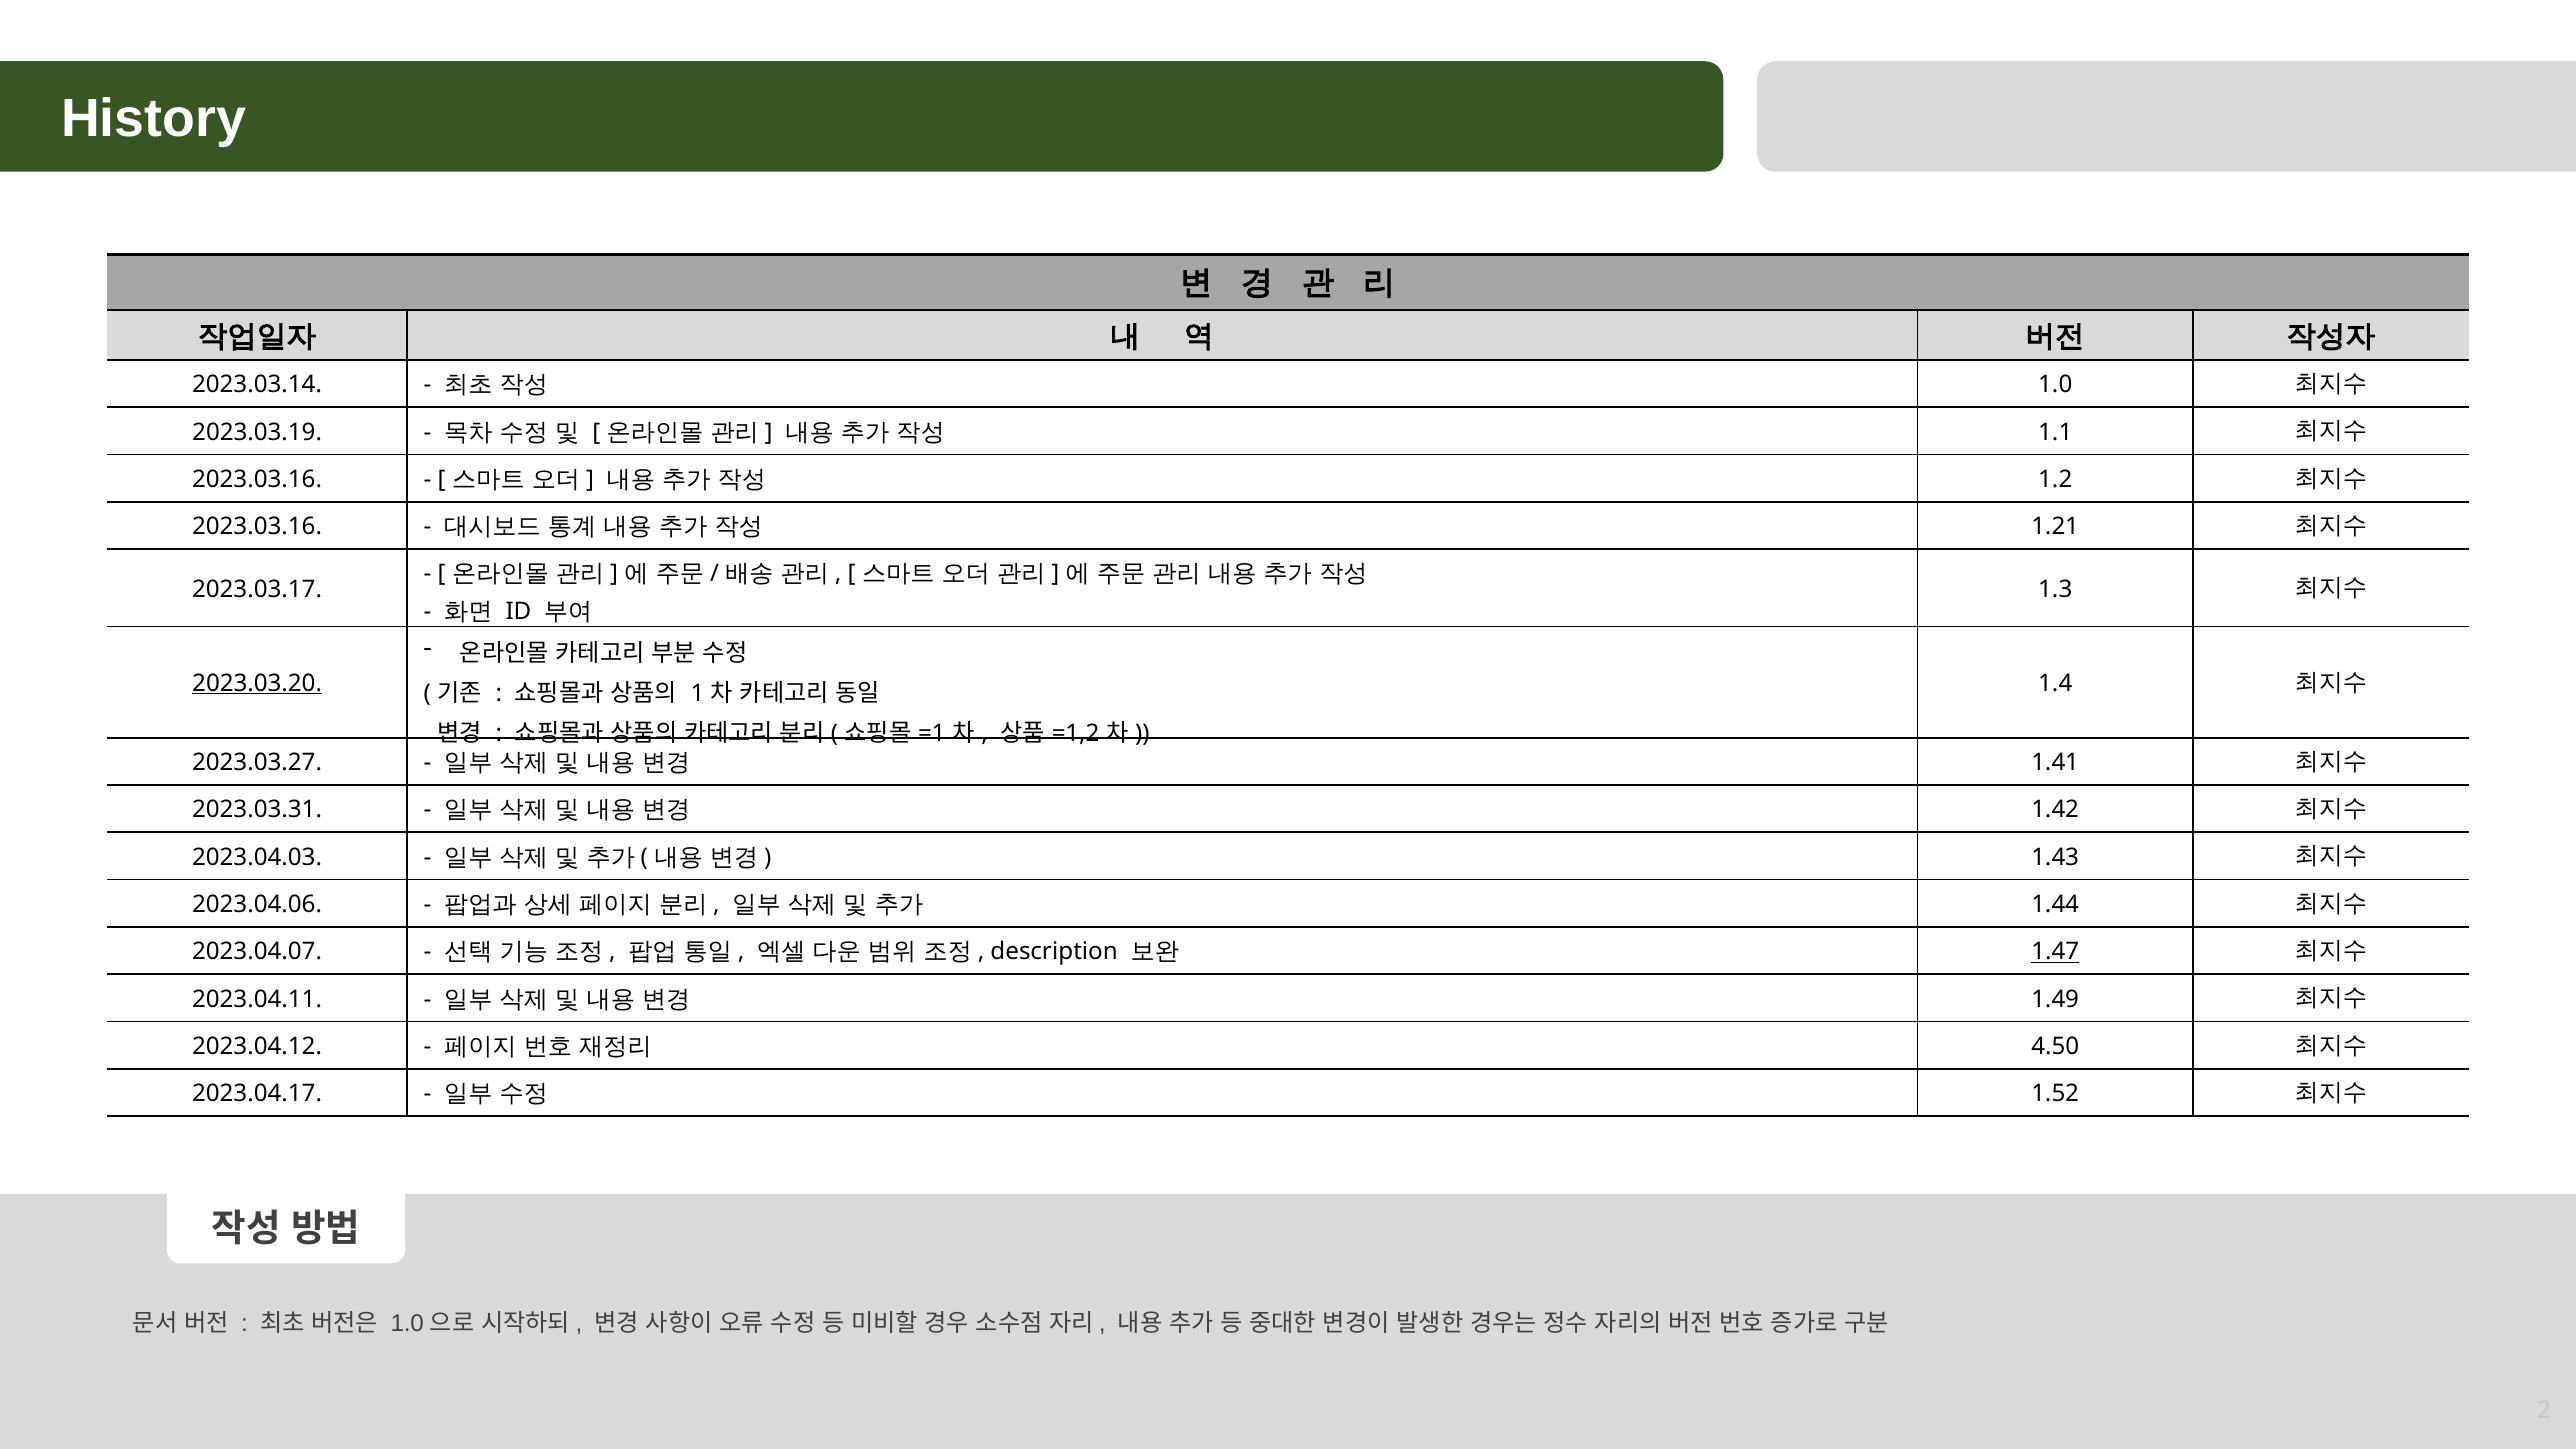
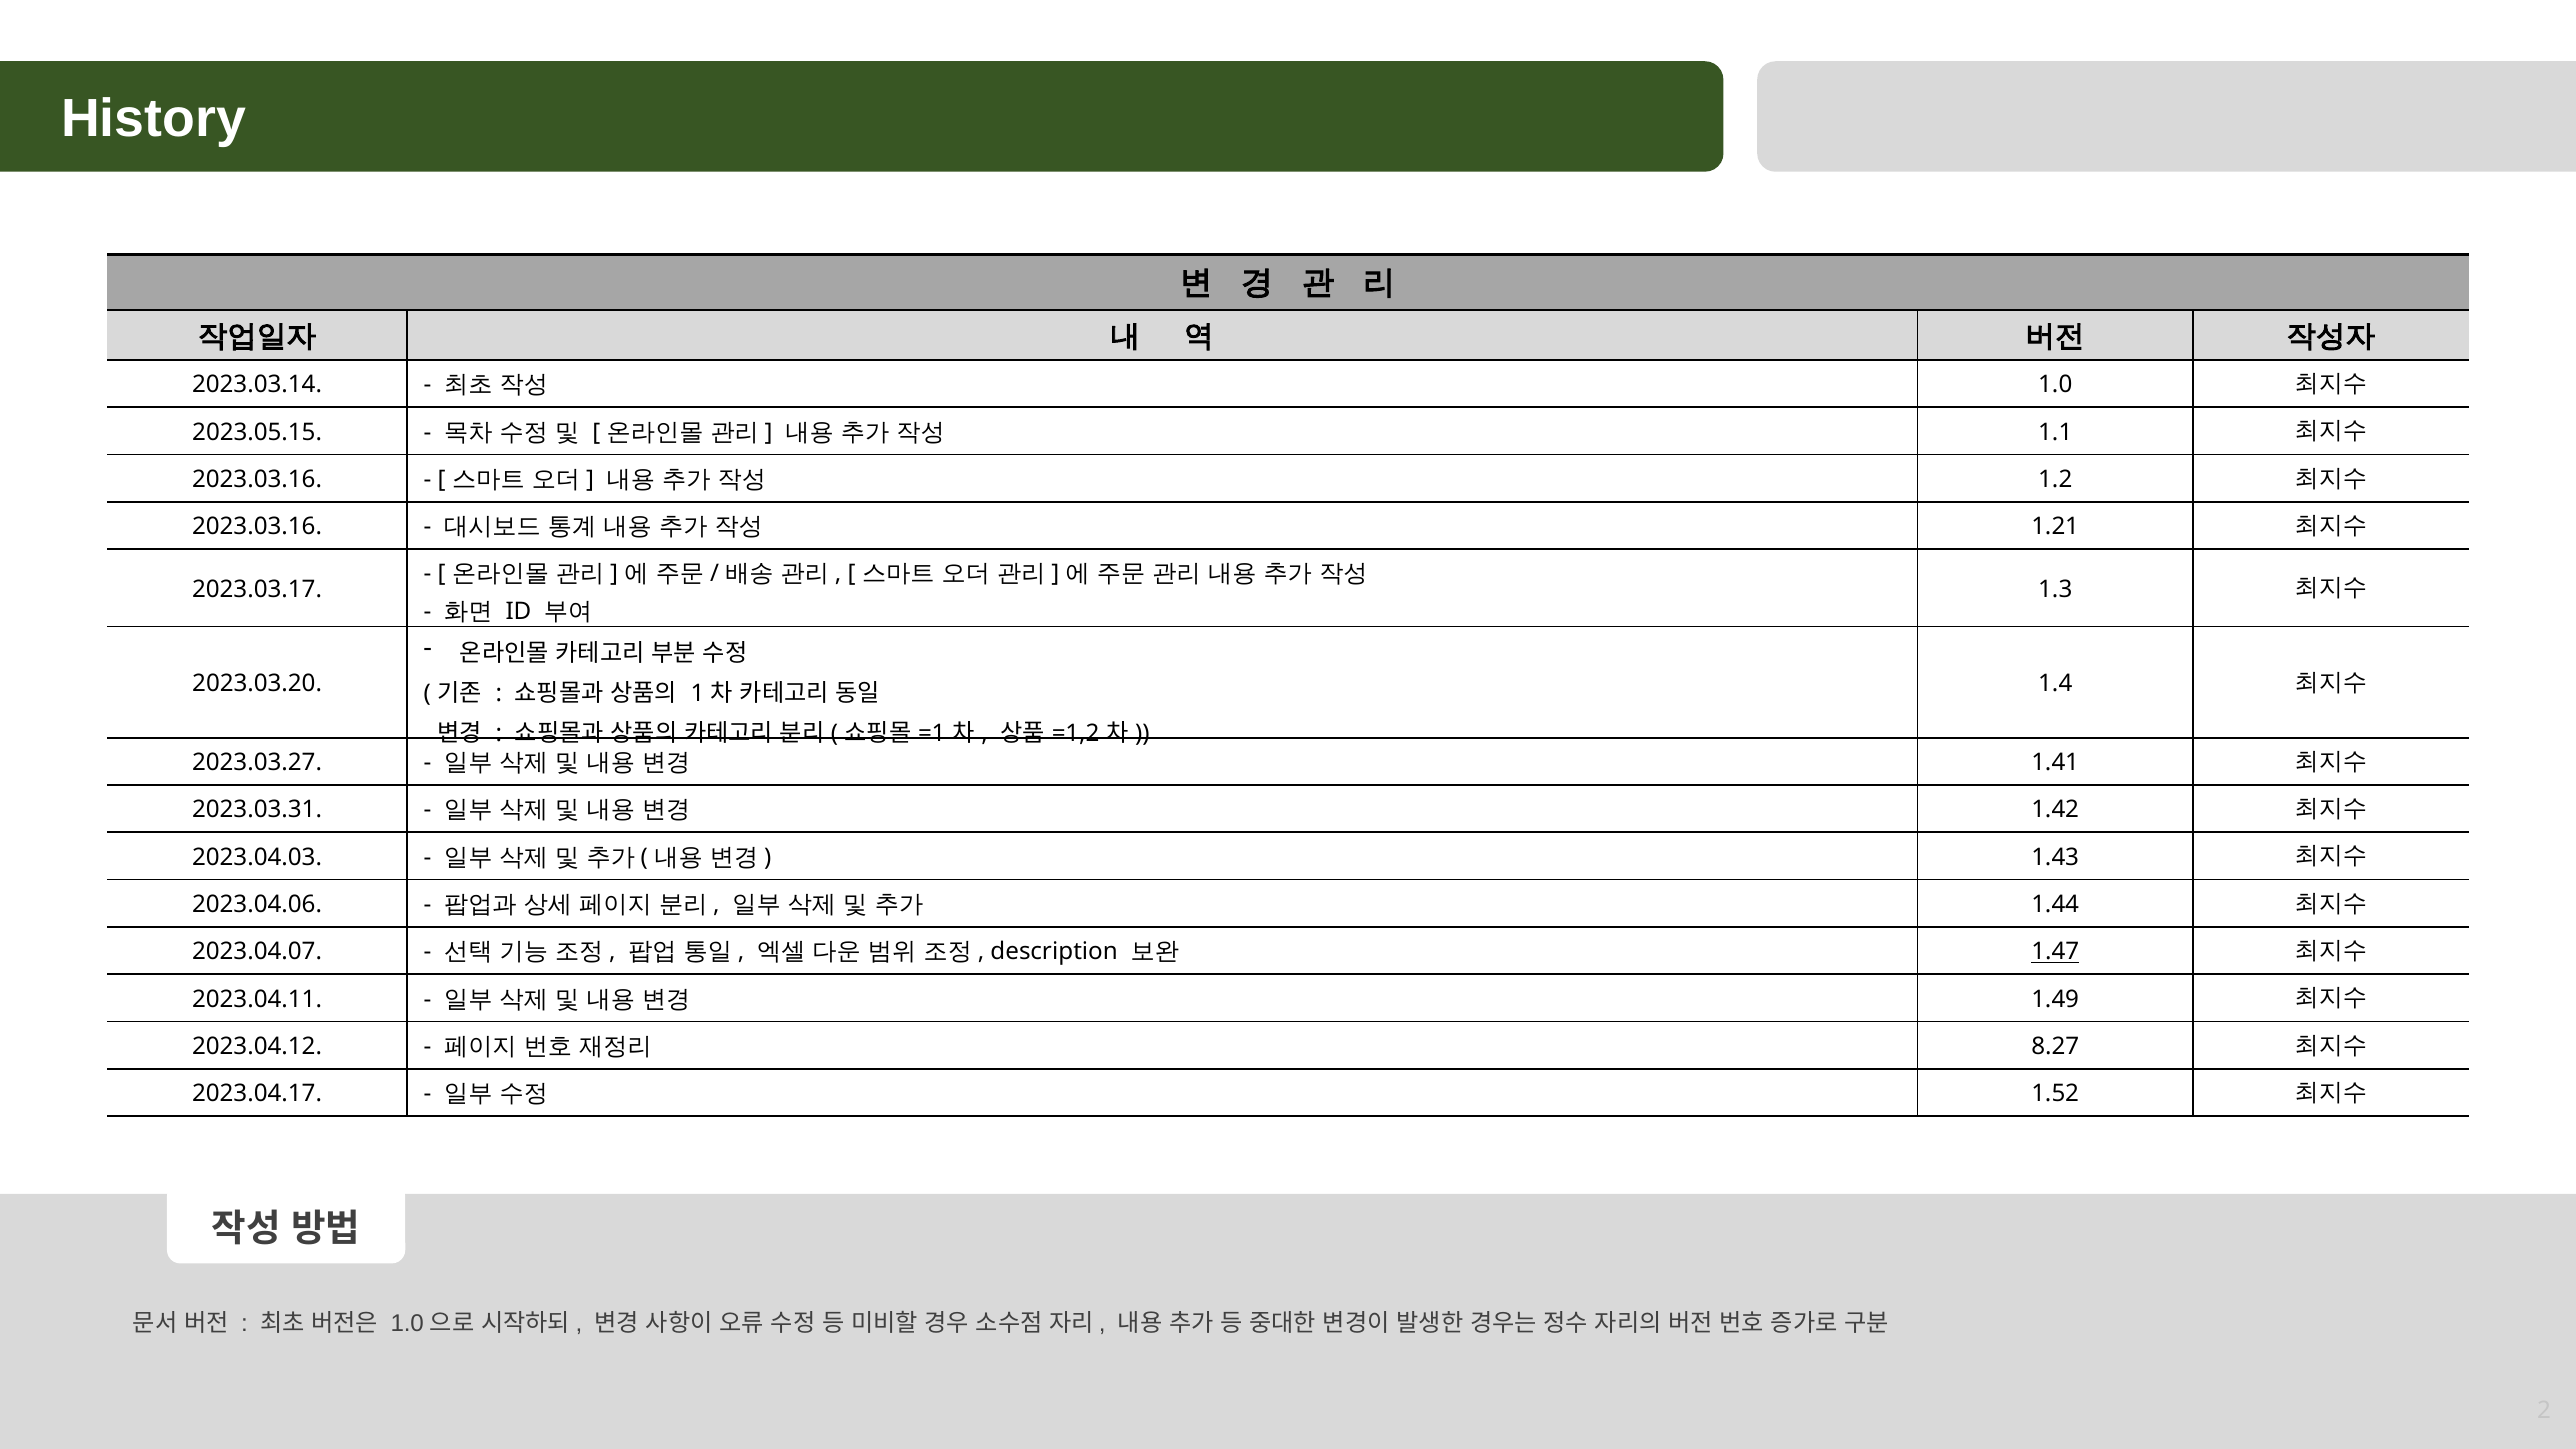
2023.03.19: 2023.03.19 -> 2023.05.15 (257, 432)
2023.03.20 underline: present -> none (257, 683)
4.50: 4.50 -> 8.27 (2055, 1047)
